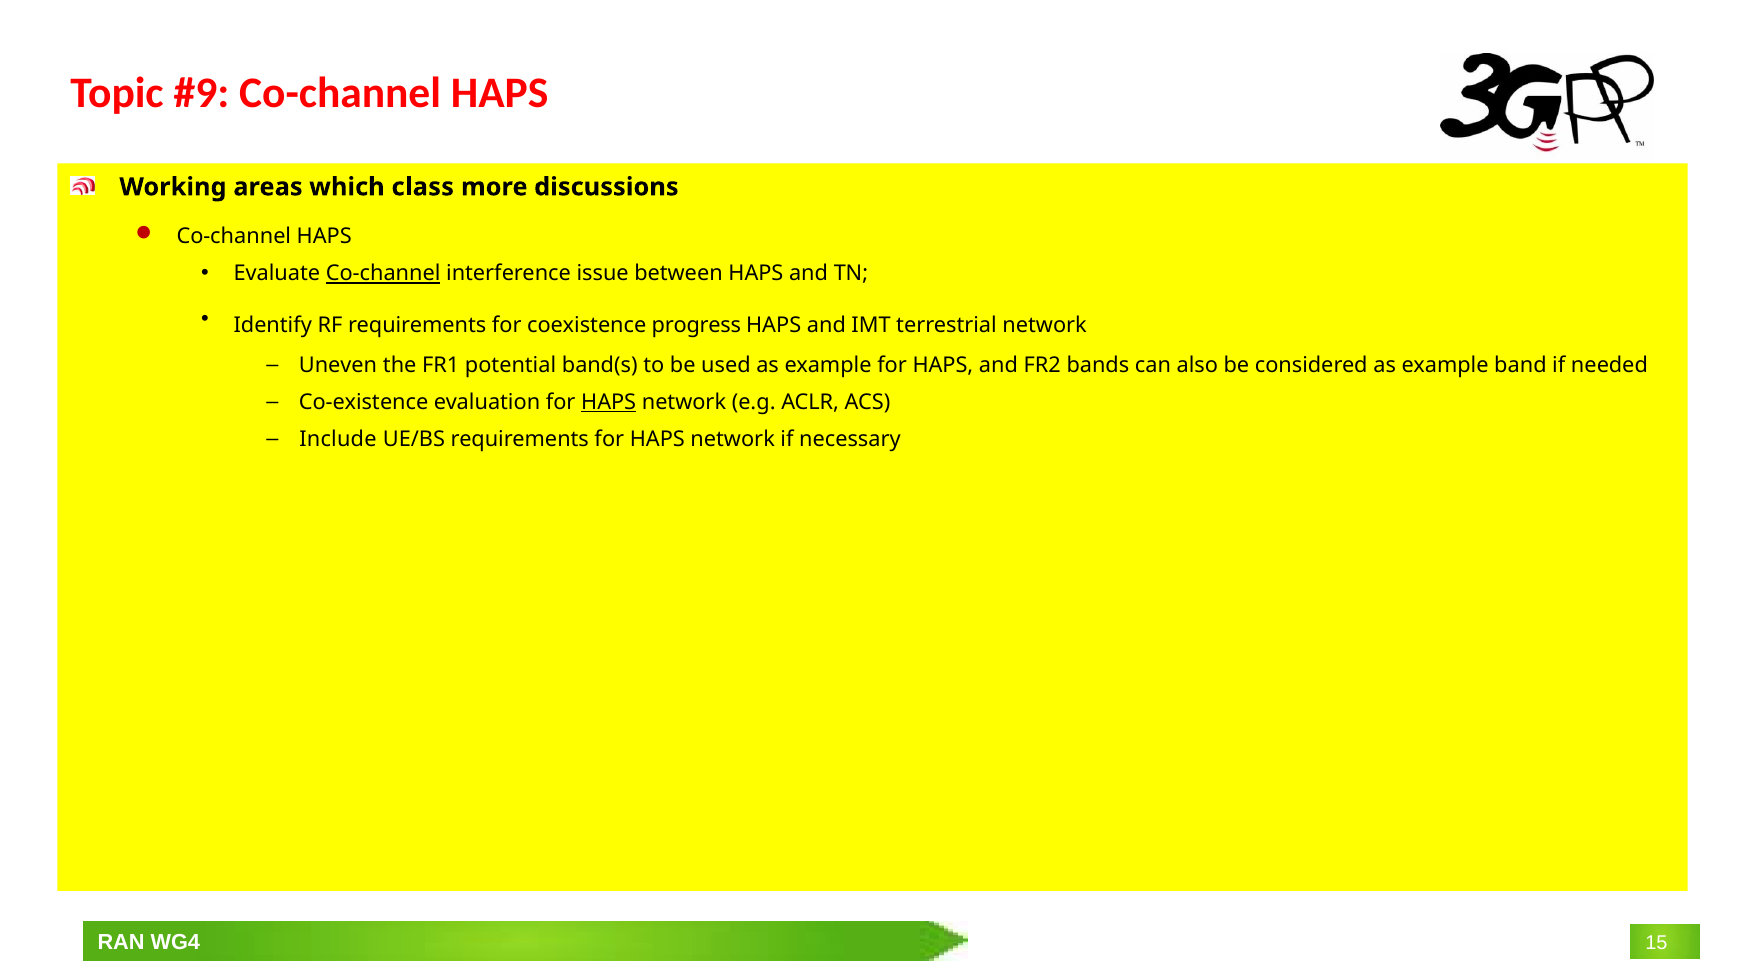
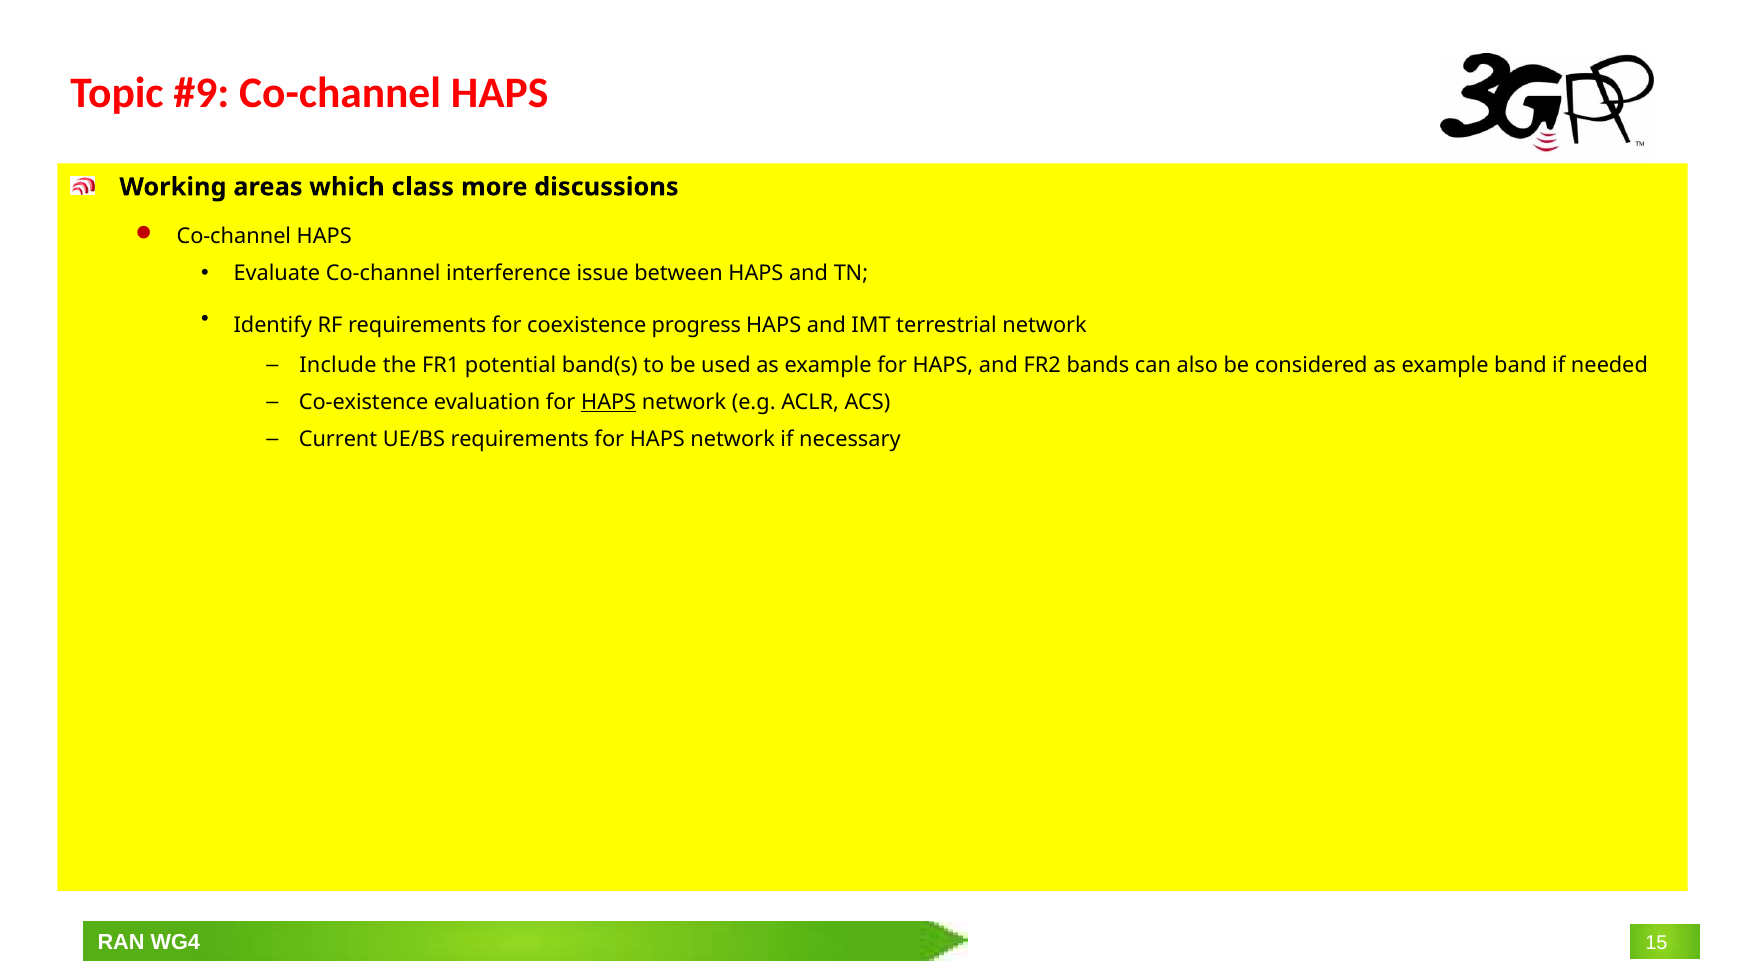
Co-channel underline: present -> none (383, 274)
Uneven: Uneven -> Include (338, 365)
Include: Include -> Current (338, 439)
